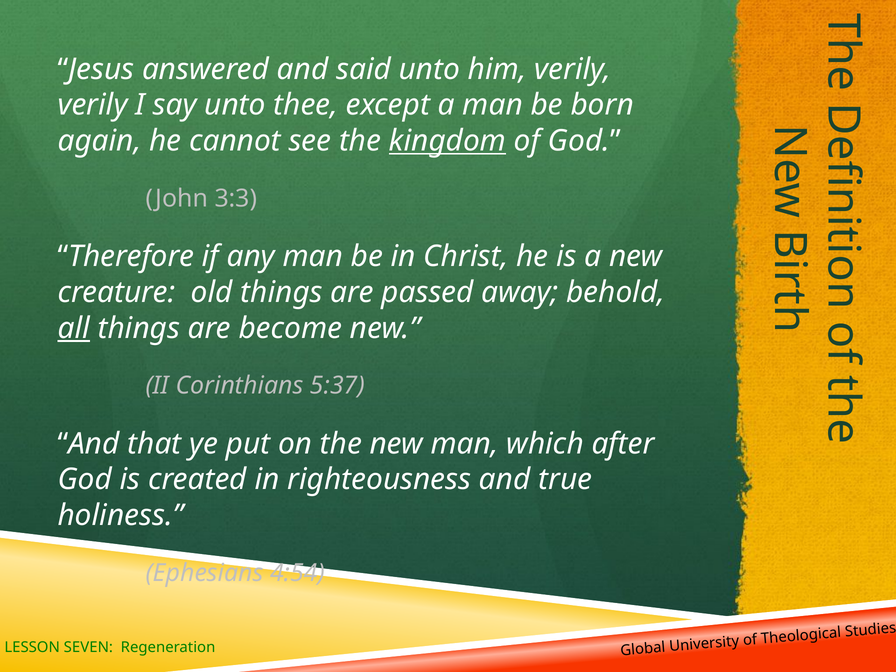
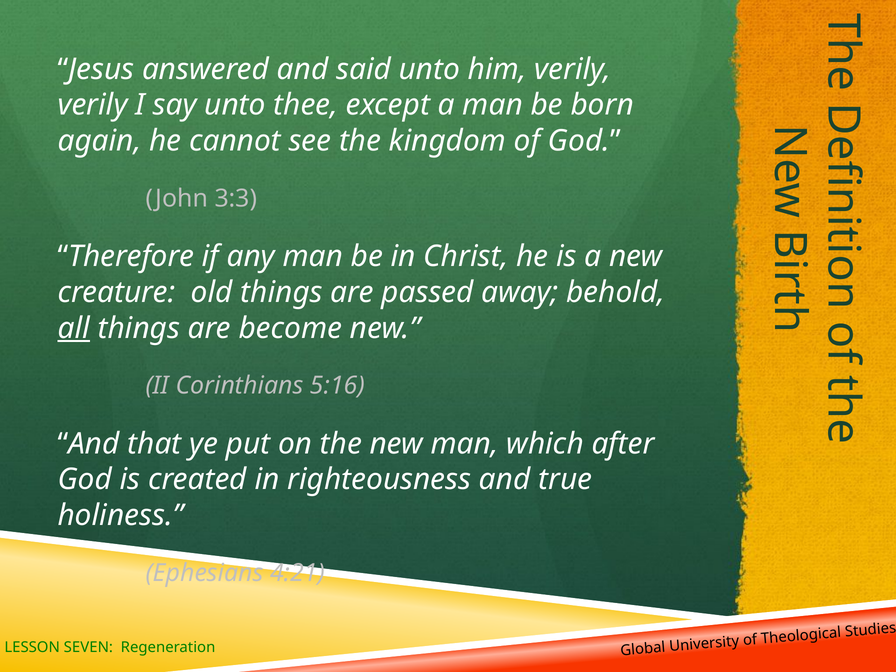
kingdom underline: present -> none (448, 141)
5:37: 5:37 -> 5:16 (337, 386)
4:54: 4:54 -> 4:21 (297, 573)
